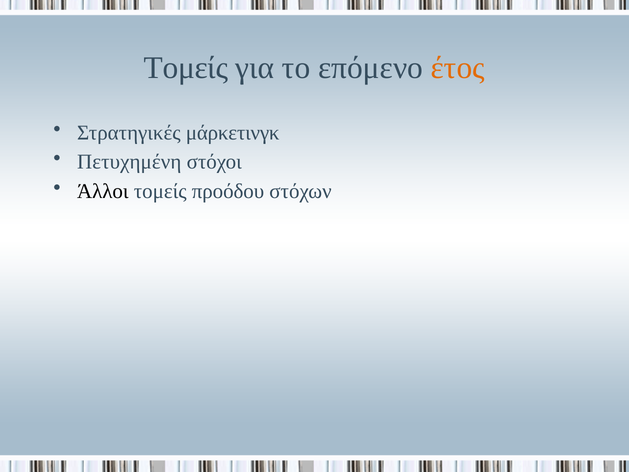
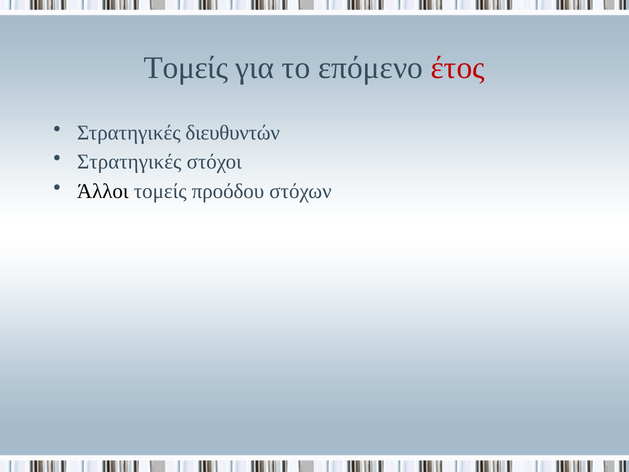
έτος colour: orange -> red (458, 68)
μάρκετινγκ: μάρκετινγκ -> διευθυντών (233, 133)
Πετυχημένη: Πετυχημένη -> Στρατηγικές (129, 162)
